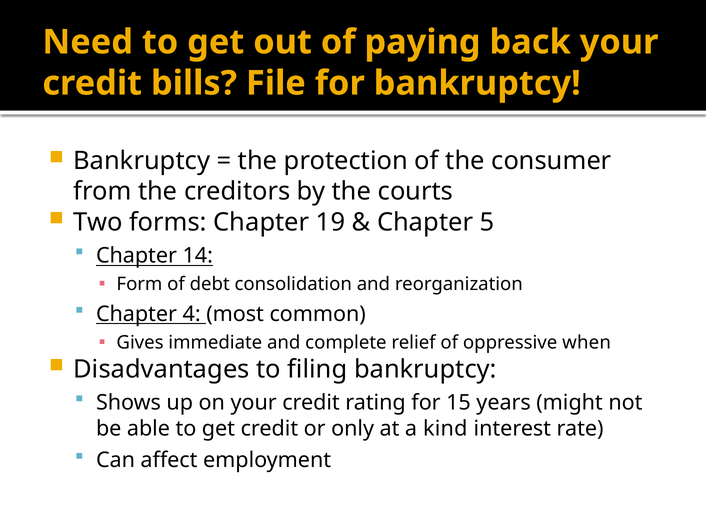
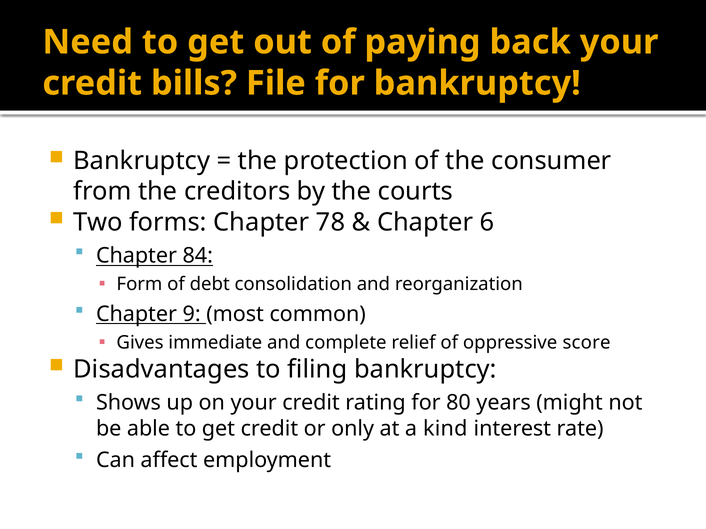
19: 19 -> 78 (331, 222)
5: 5 -> 6 (487, 222)
14: 14 -> 84 (198, 256)
4: 4 -> 9 (192, 314)
when: when -> score (587, 343)
15: 15 -> 80 (458, 403)
